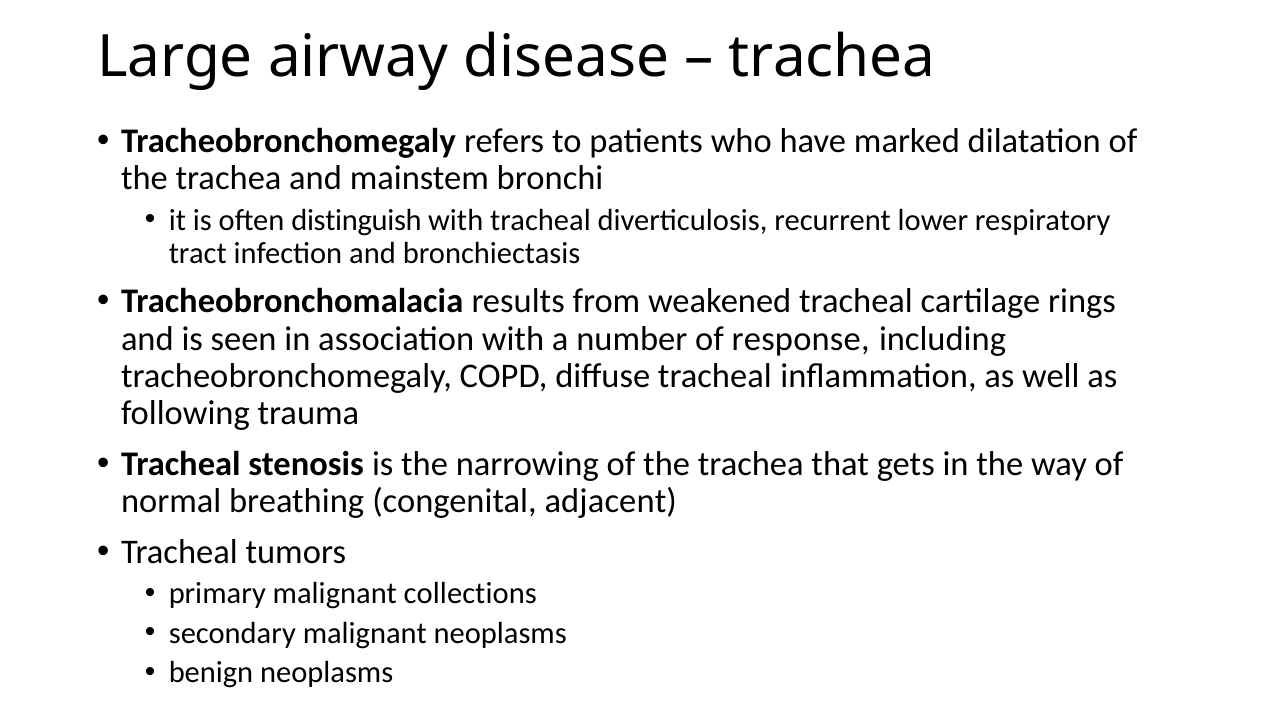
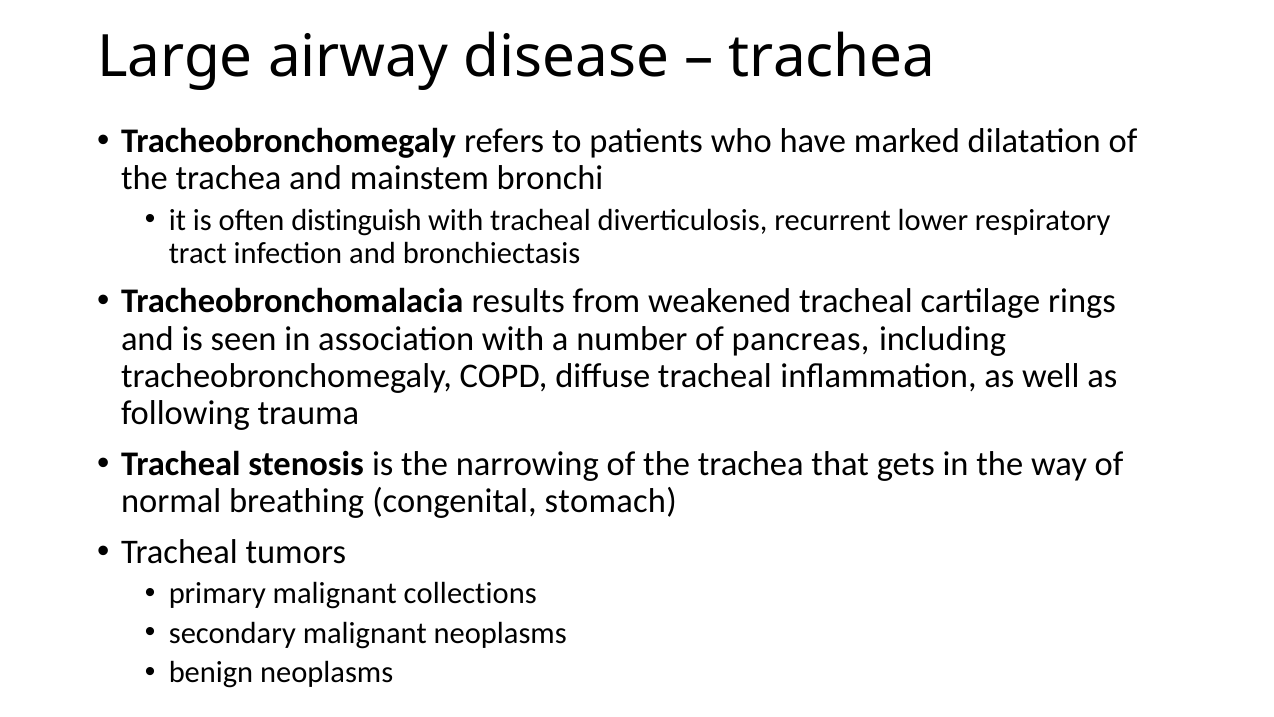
response: response -> pancreas (801, 339)
adjacent: adjacent -> stomach (611, 501)
